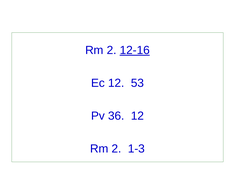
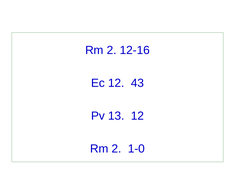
12-16 underline: present -> none (135, 50)
53: 53 -> 43 (137, 83)
36: 36 -> 13 (116, 116)
1-3: 1-3 -> 1-0 (136, 149)
